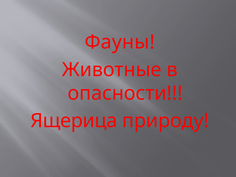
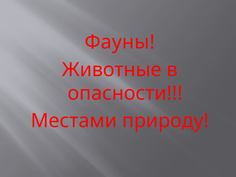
Ящерица: Ящерица -> Местами (74, 121)
